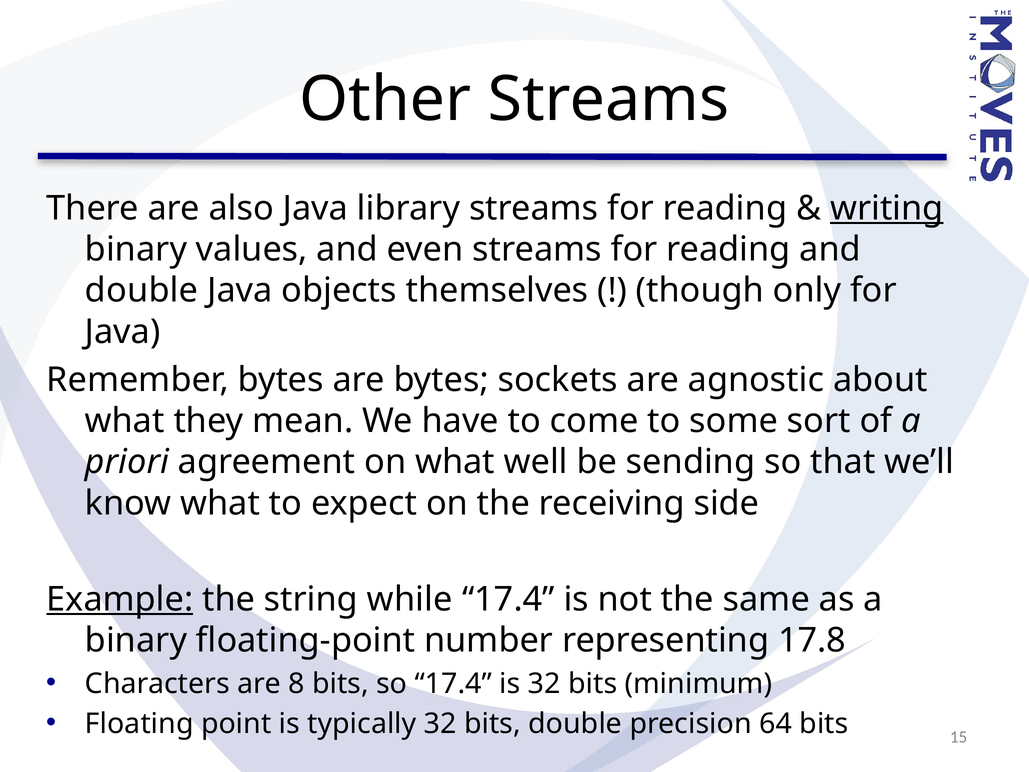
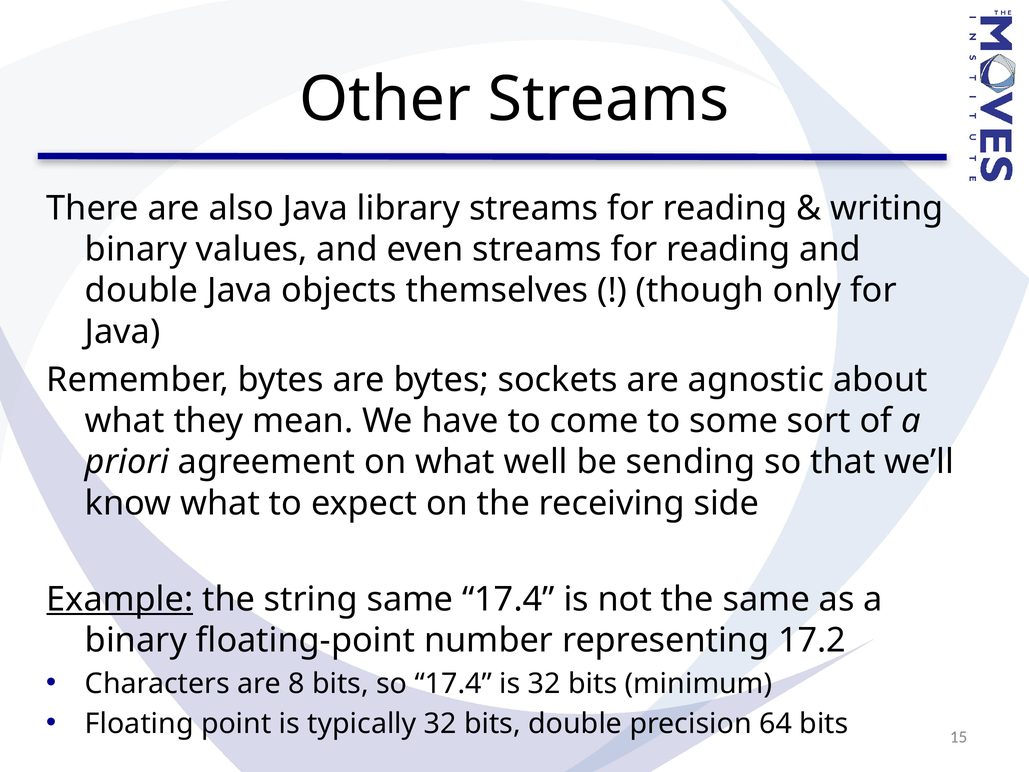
writing underline: present -> none (887, 208)
string while: while -> same (410, 599)
17.8: 17.8 -> 17.2 (812, 640)
